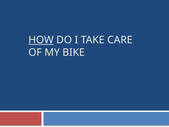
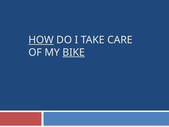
BIKE underline: none -> present (74, 52)
